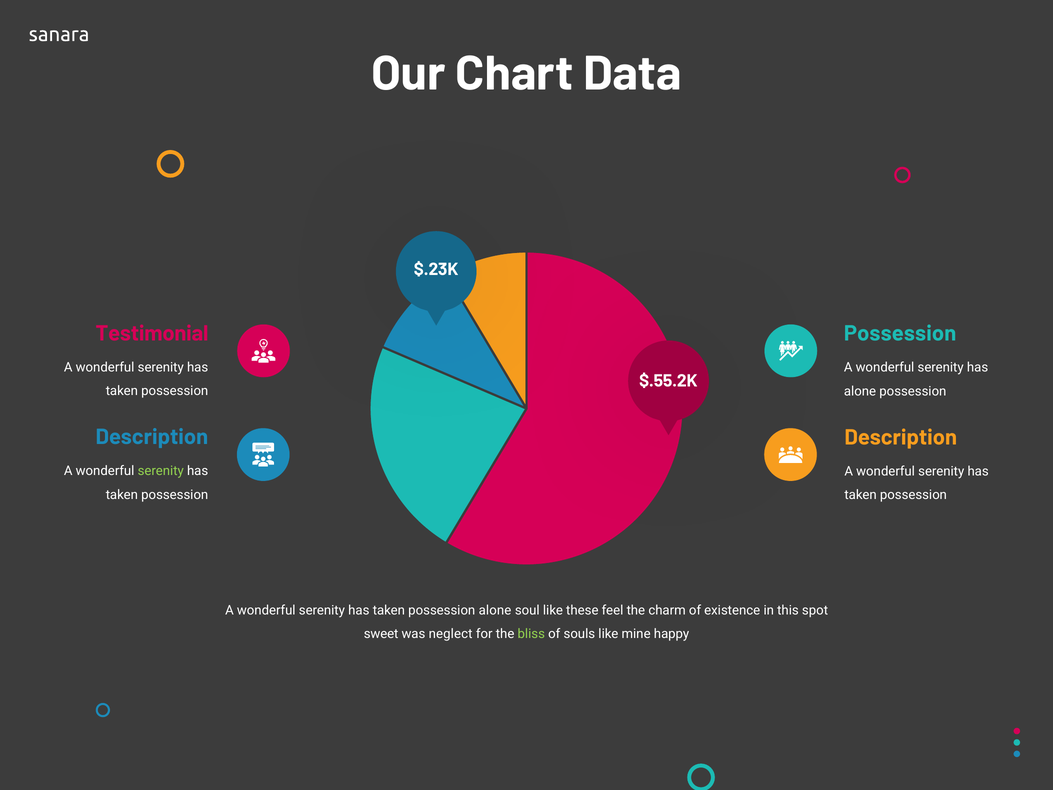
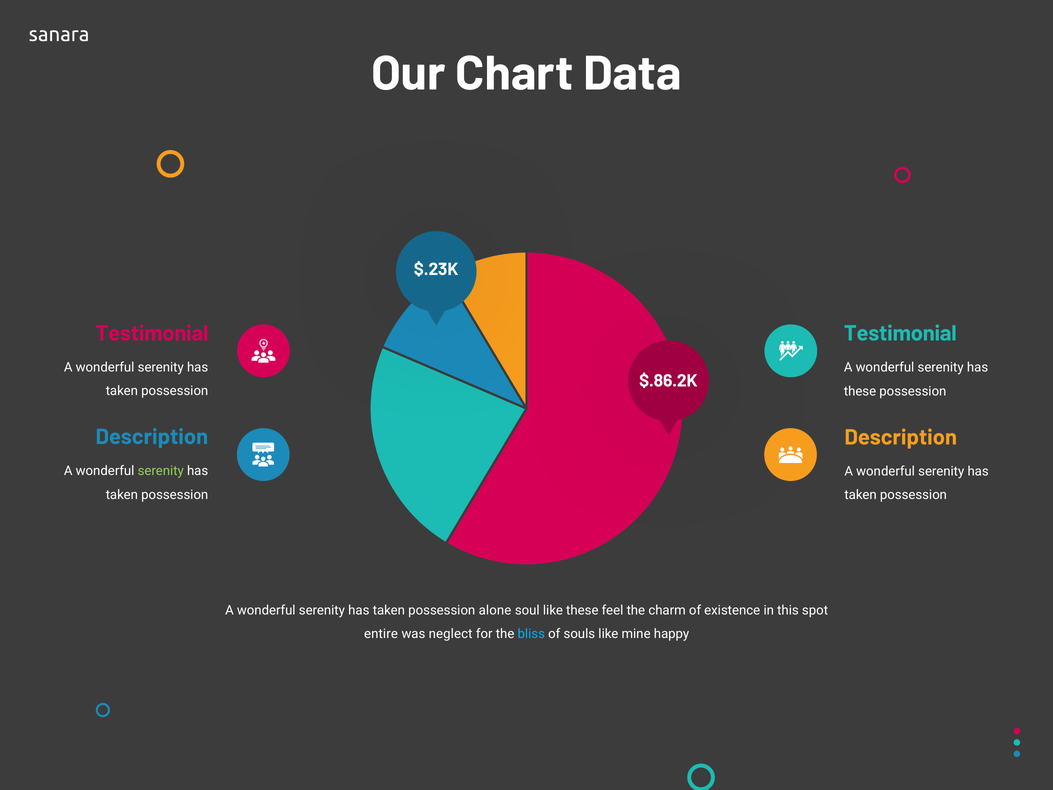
Possession: Possession -> Testimonial (900, 334)
$.55.2K: $.55.2K -> $.86.2K (668, 381)
alone: alone -> these (860, 391)
sweet: sweet -> entire (381, 634)
bliss colour: light green -> light blue (531, 634)
